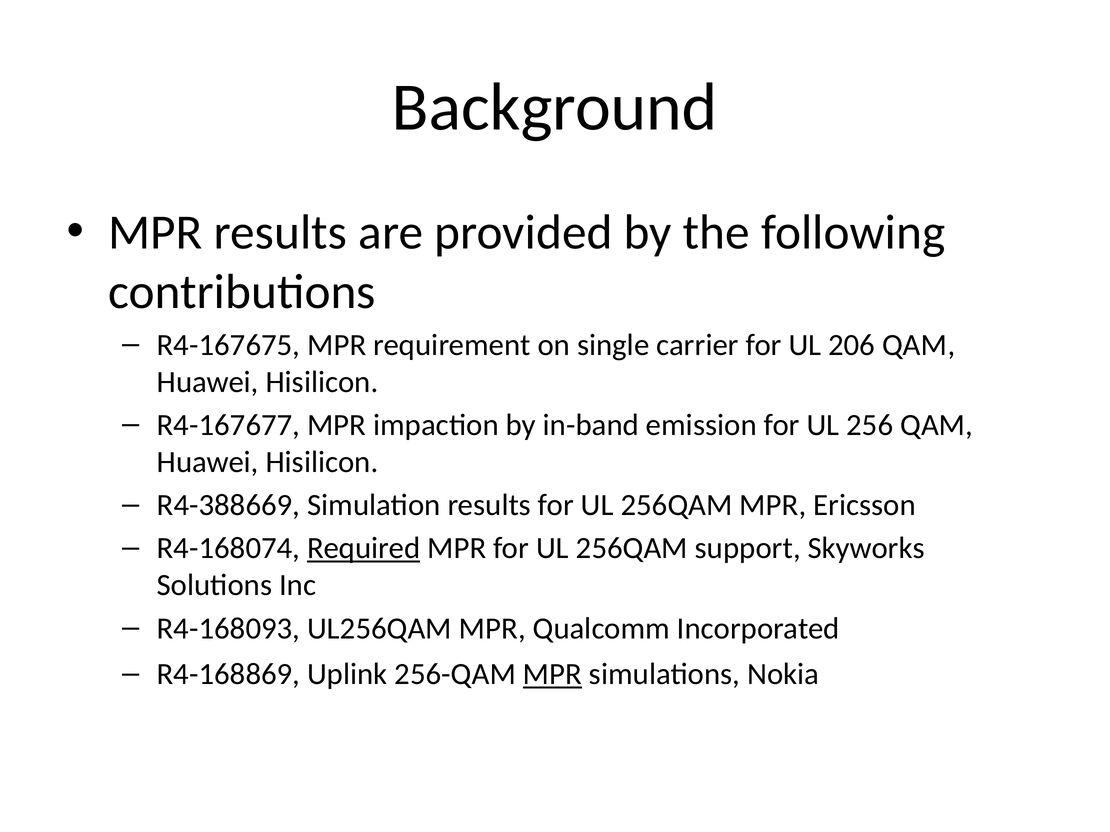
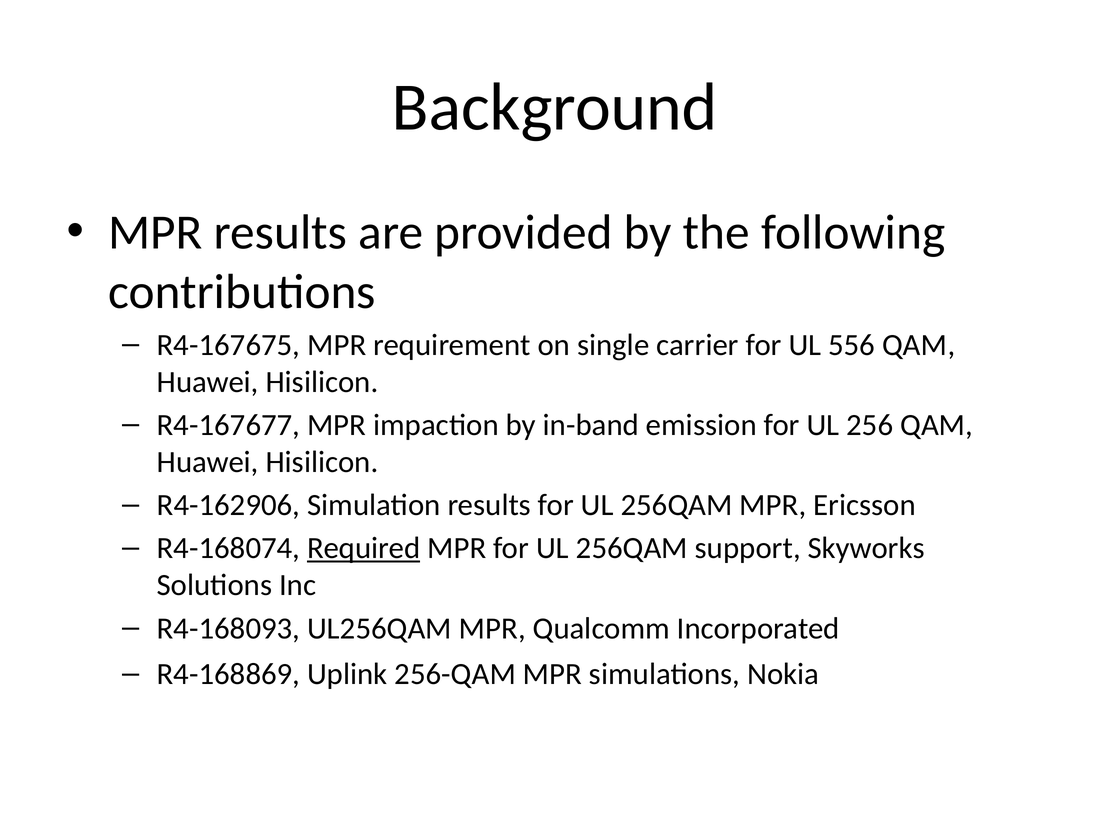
206: 206 -> 556 (852, 345)
R4-388669: R4-388669 -> R4-162906 (228, 505)
MPR underline: present -> none (552, 674)
